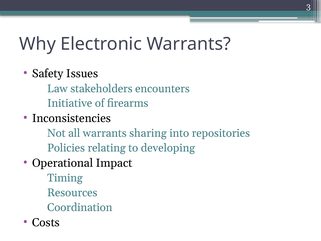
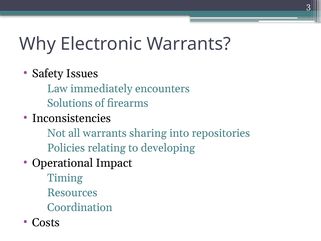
stakeholders: stakeholders -> immediately (101, 88)
Initiative: Initiative -> Solutions (70, 103)
